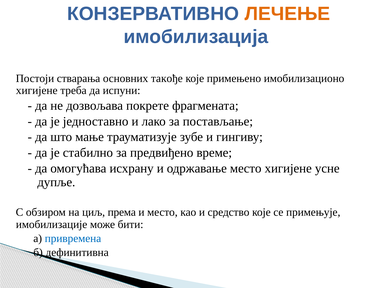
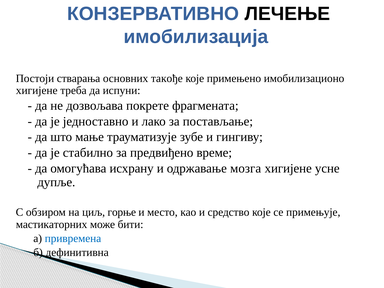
ЛЕЧЕЊЕ colour: orange -> black (287, 14)
одржавање место: место -> мозга (246, 168)
према: према -> горње (122, 212)
имобилизације: имобилизације -> мастикаторних (52, 224)
